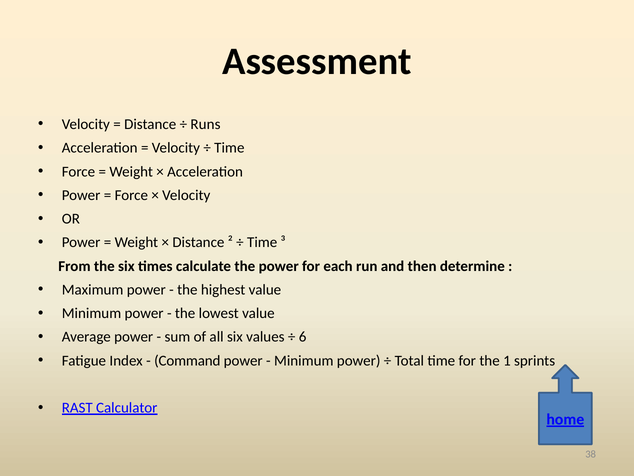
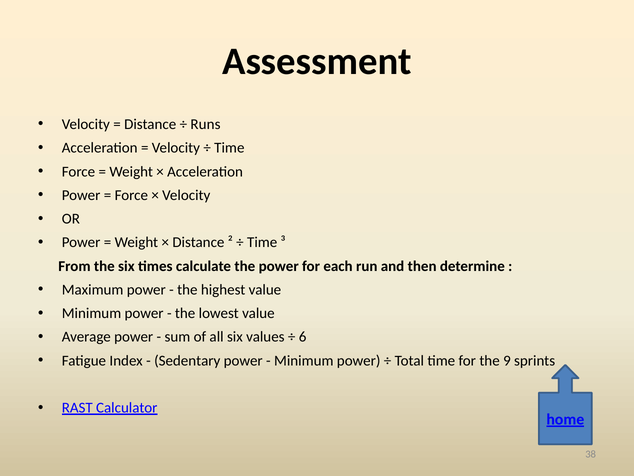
Command: Command -> Sedentary (187, 360)
1: 1 -> 9 (507, 360)
